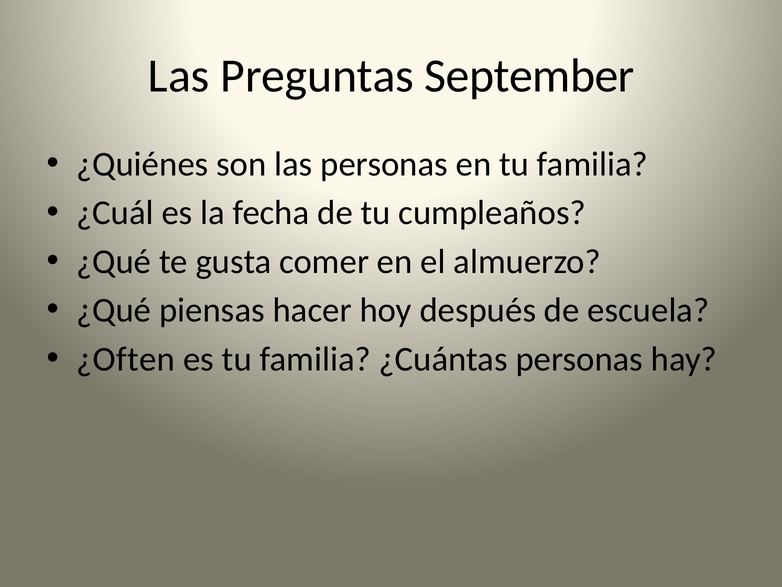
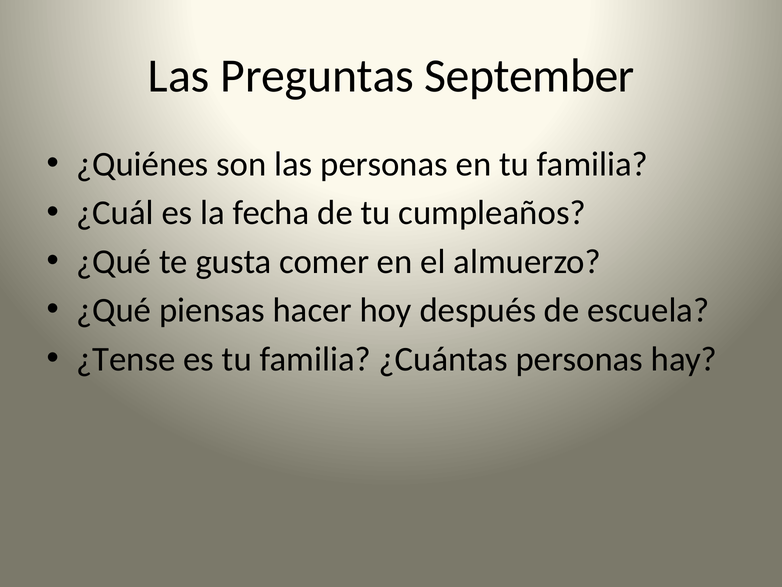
¿Often: ¿Often -> ¿Tense (126, 359)
